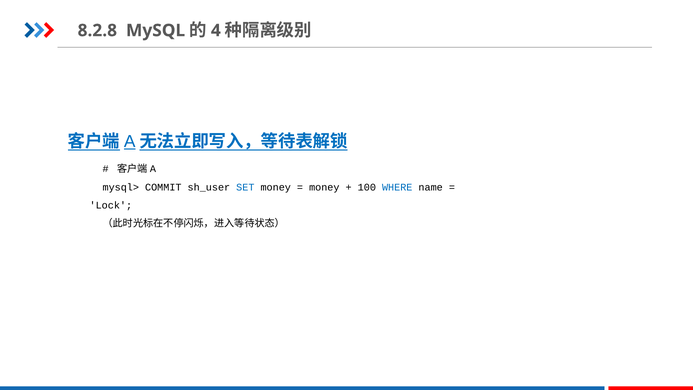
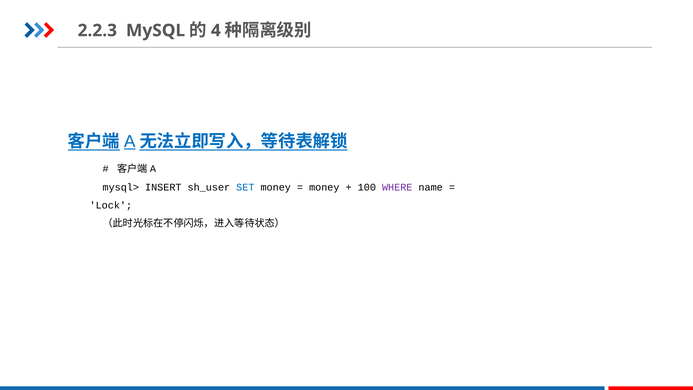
8.2.8: 8.2.8 -> 2.2.3 (97, 30)
COMMIT: COMMIT -> INSERT (163, 187)
WHERE colour: blue -> purple (397, 187)
